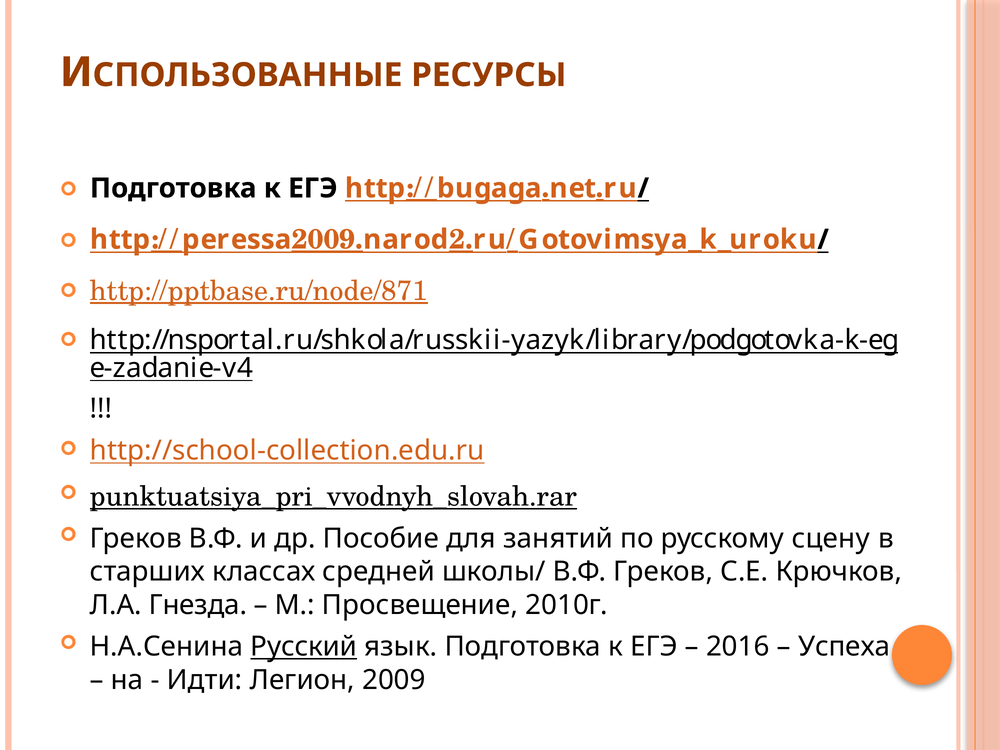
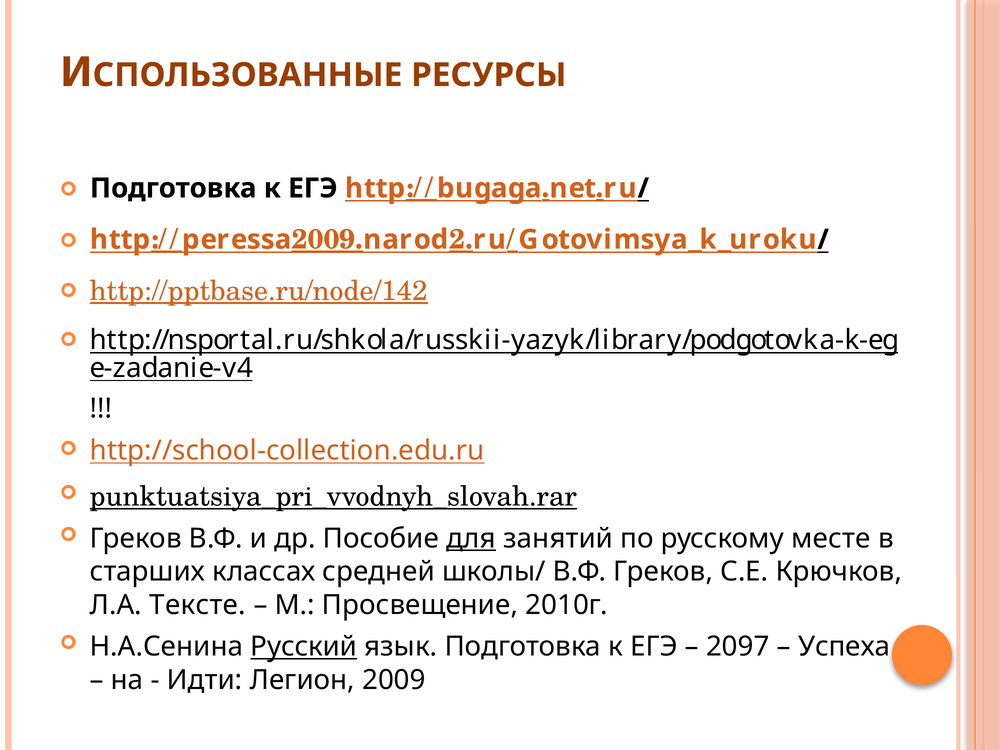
http://pptbase.ru/node/871: http://pptbase.ru/node/871 -> http://pptbase.ru/node/142 (259, 291)
для underline: none -> present (471, 538)
сцену: сцену -> месте (831, 538)
Гнезда: Гнезда -> Тексте (198, 605)
2016: 2016 -> 2097 (738, 647)
